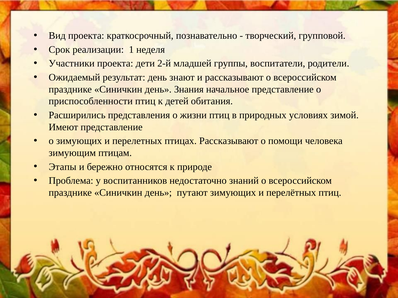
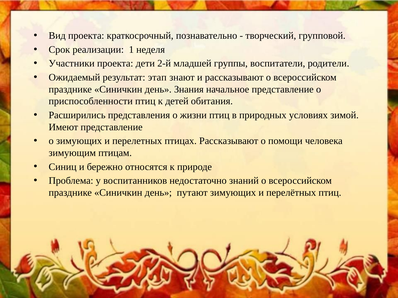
результат день: день -> этап (157, 77)
Этапы: Этапы -> Синиц (63, 167)
